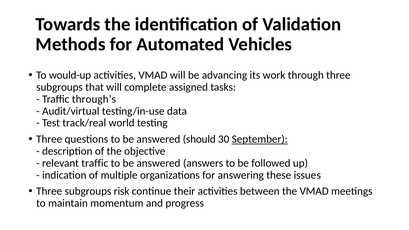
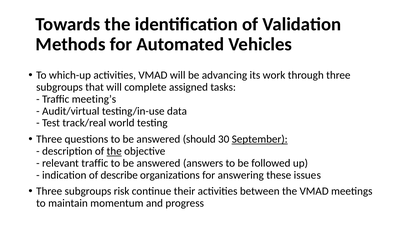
would-up: would-up -> which-up (70, 75)
through’s: through’s -> meeting’s (94, 99)
the underline: none -> present (114, 151)
multiple: multiple -> describe (119, 175)
